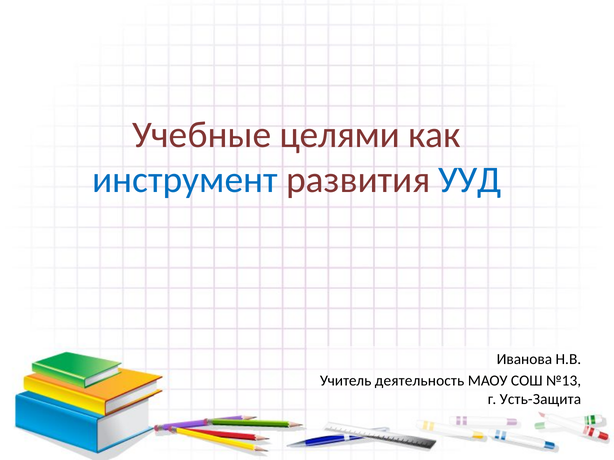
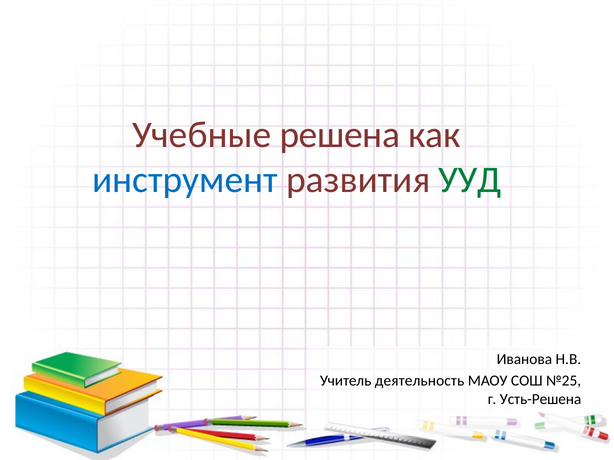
целями: целями -> решена (340, 135)
УУД colour: blue -> green (470, 180)
№13: №13 -> №25 (564, 381)
Усть-Защита: Усть-Защита -> Усть-Решена (541, 400)
